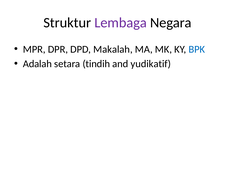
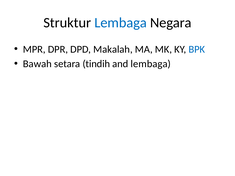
Lembaga colour: purple -> blue (121, 23)
Adalah: Adalah -> Bawah (37, 64)
and yudikatif: yudikatif -> lembaga (151, 64)
